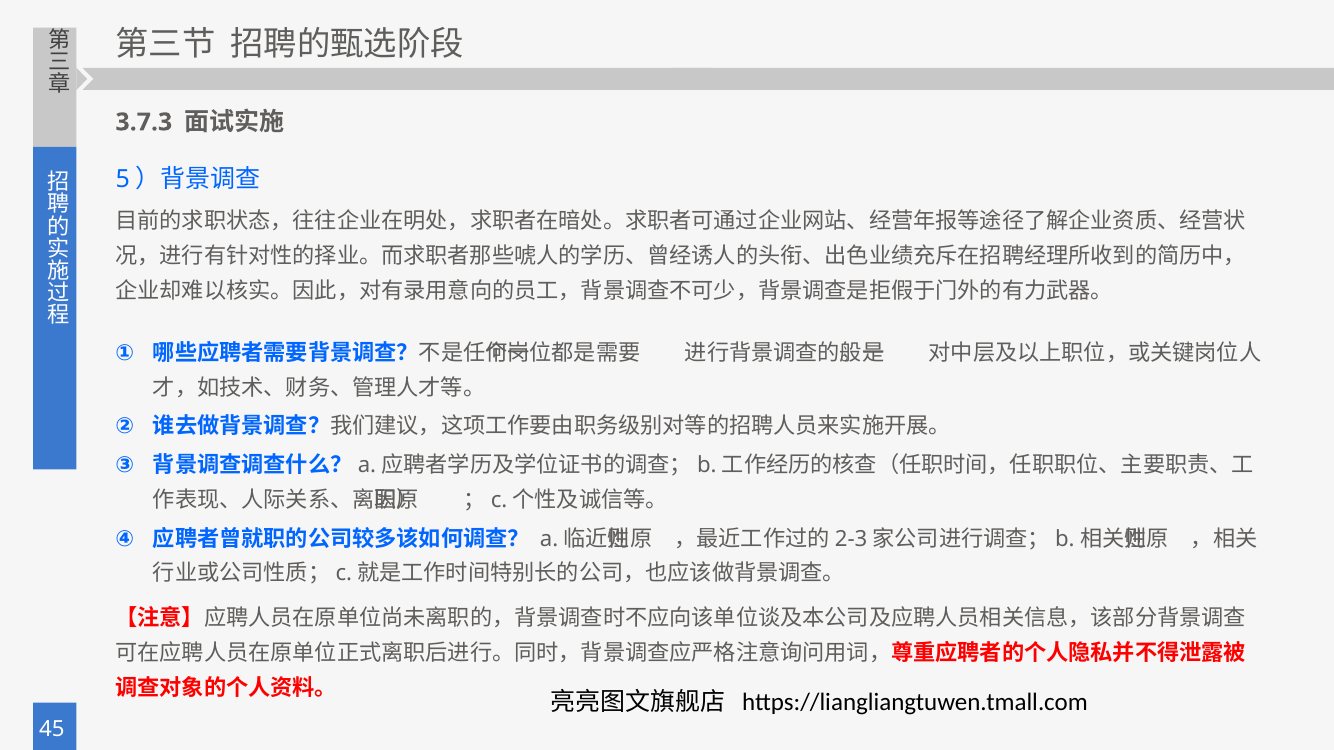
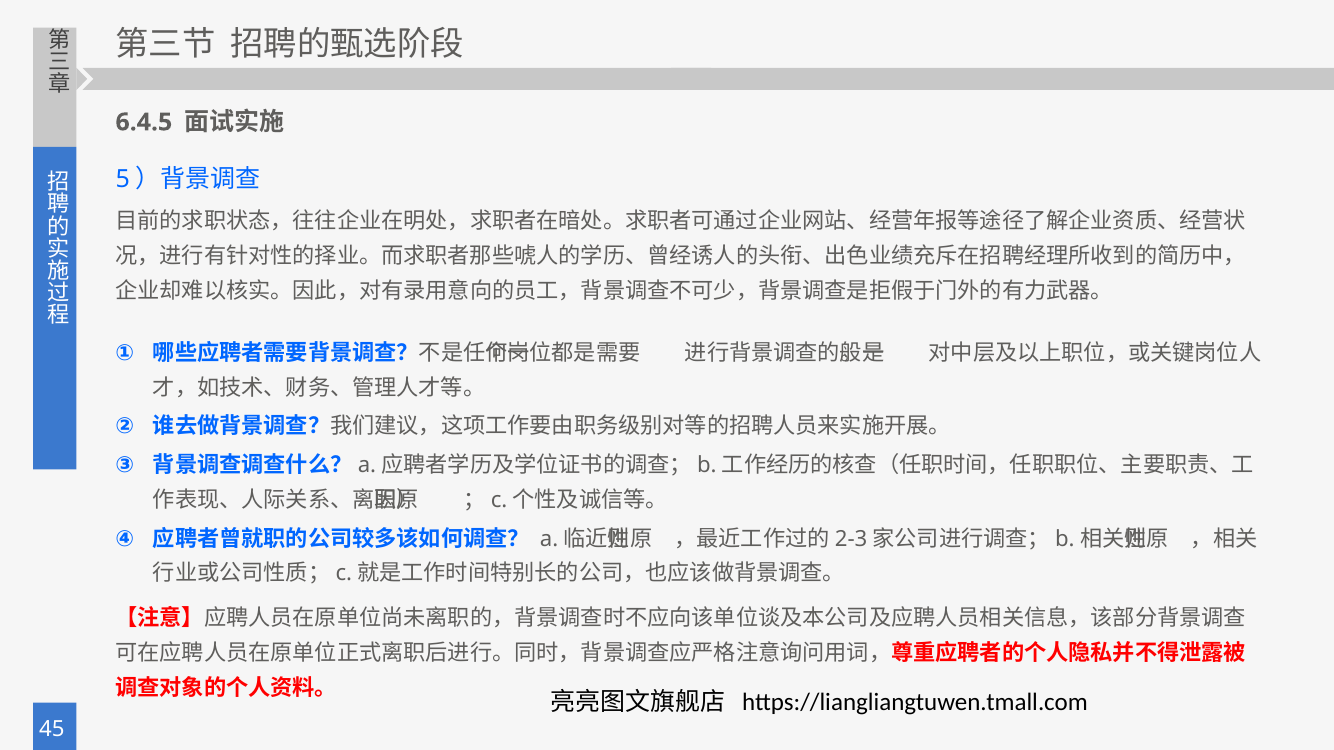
3.7.3: 3.7.3 -> 6.4.5 (144, 122)
